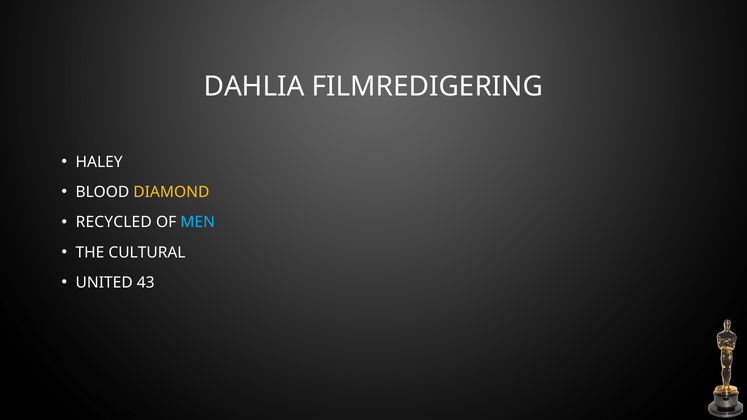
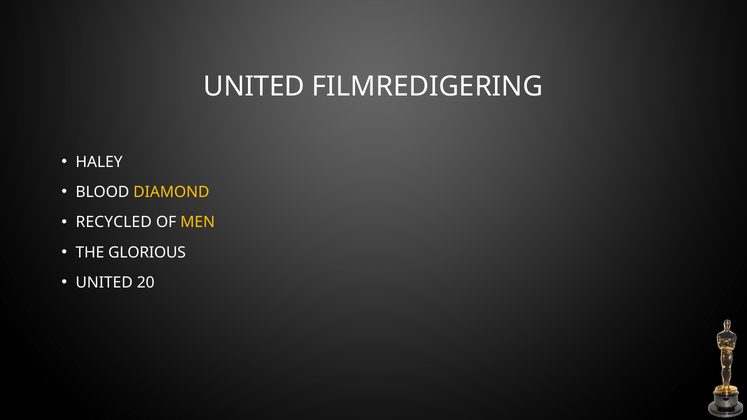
DAHLIA: DAHLIA -> UNITED (254, 87)
MEN colour: light blue -> yellow (198, 222)
CULTURAL: CULTURAL -> GLORIOUS (147, 253)
43: 43 -> 20 (146, 283)
